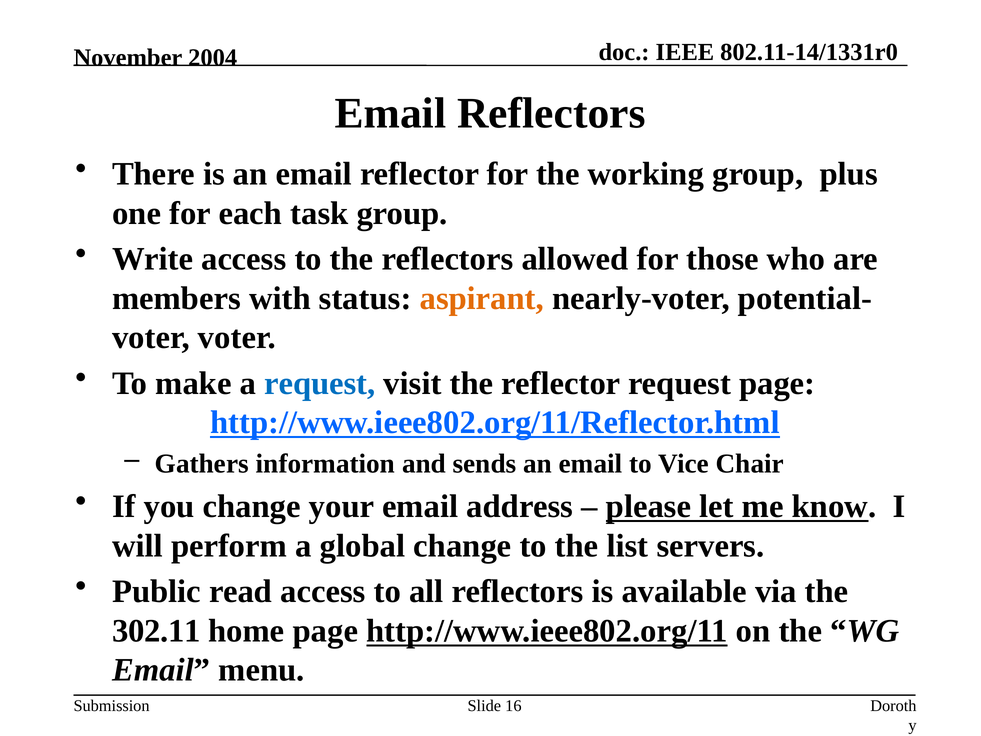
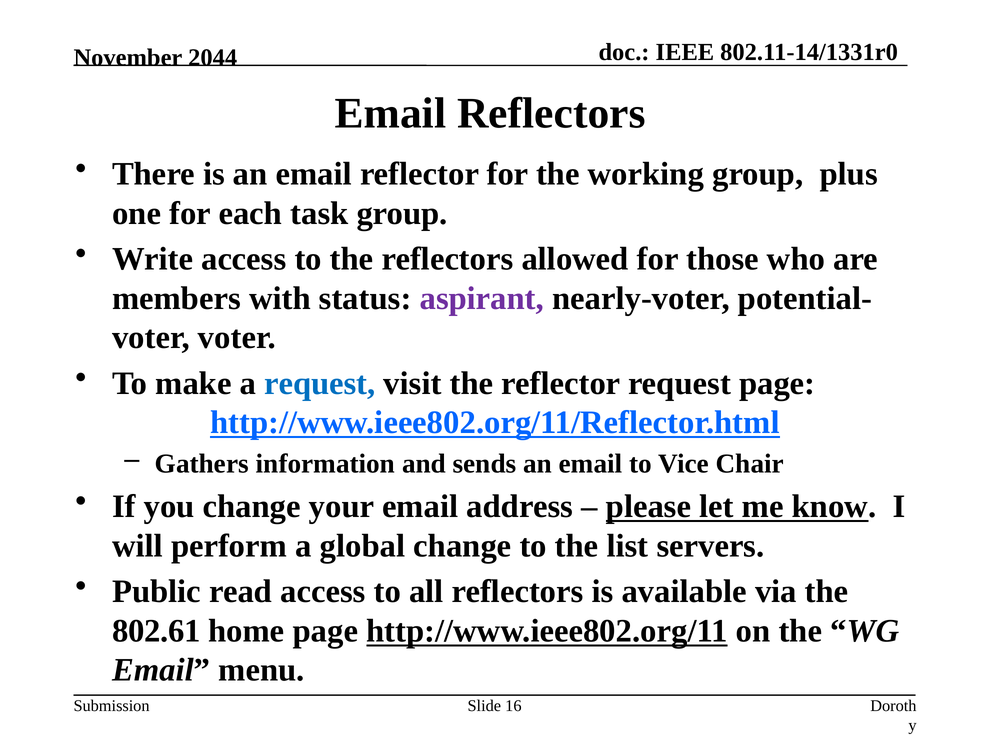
2004: 2004 -> 2044 (213, 58)
aspirant colour: orange -> purple (482, 298)
302.11: 302.11 -> 802.61 (156, 631)
